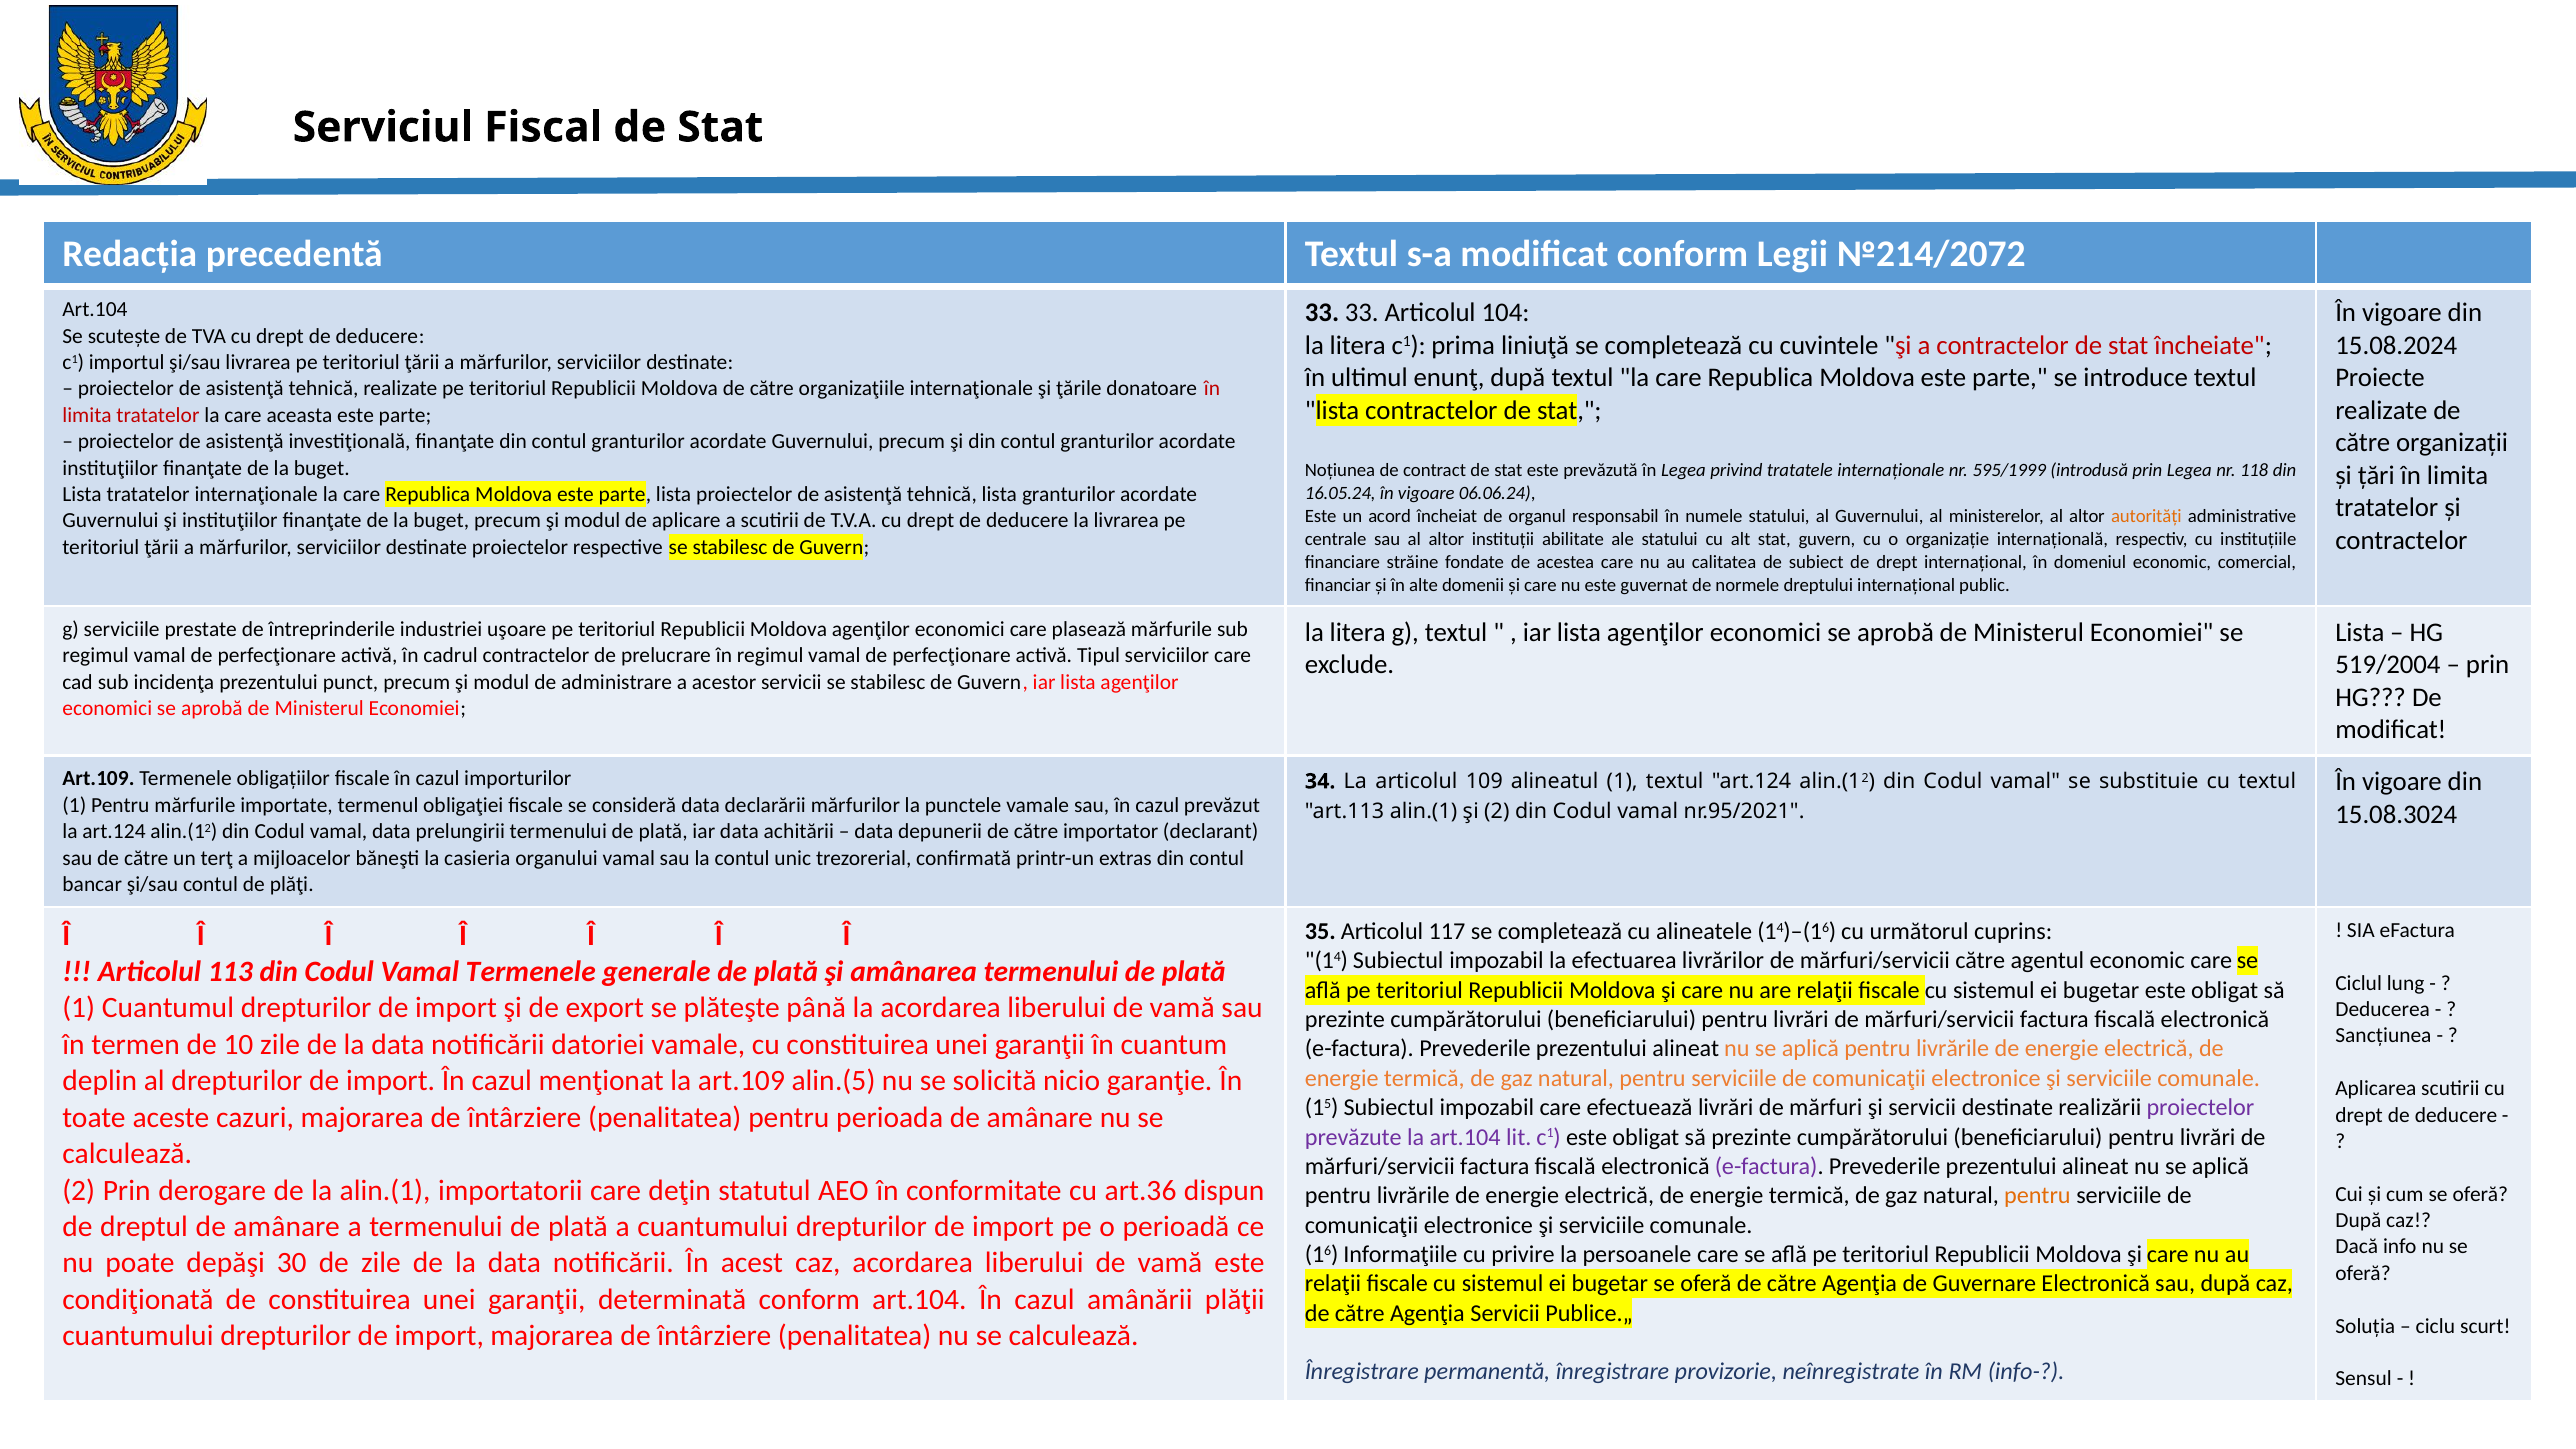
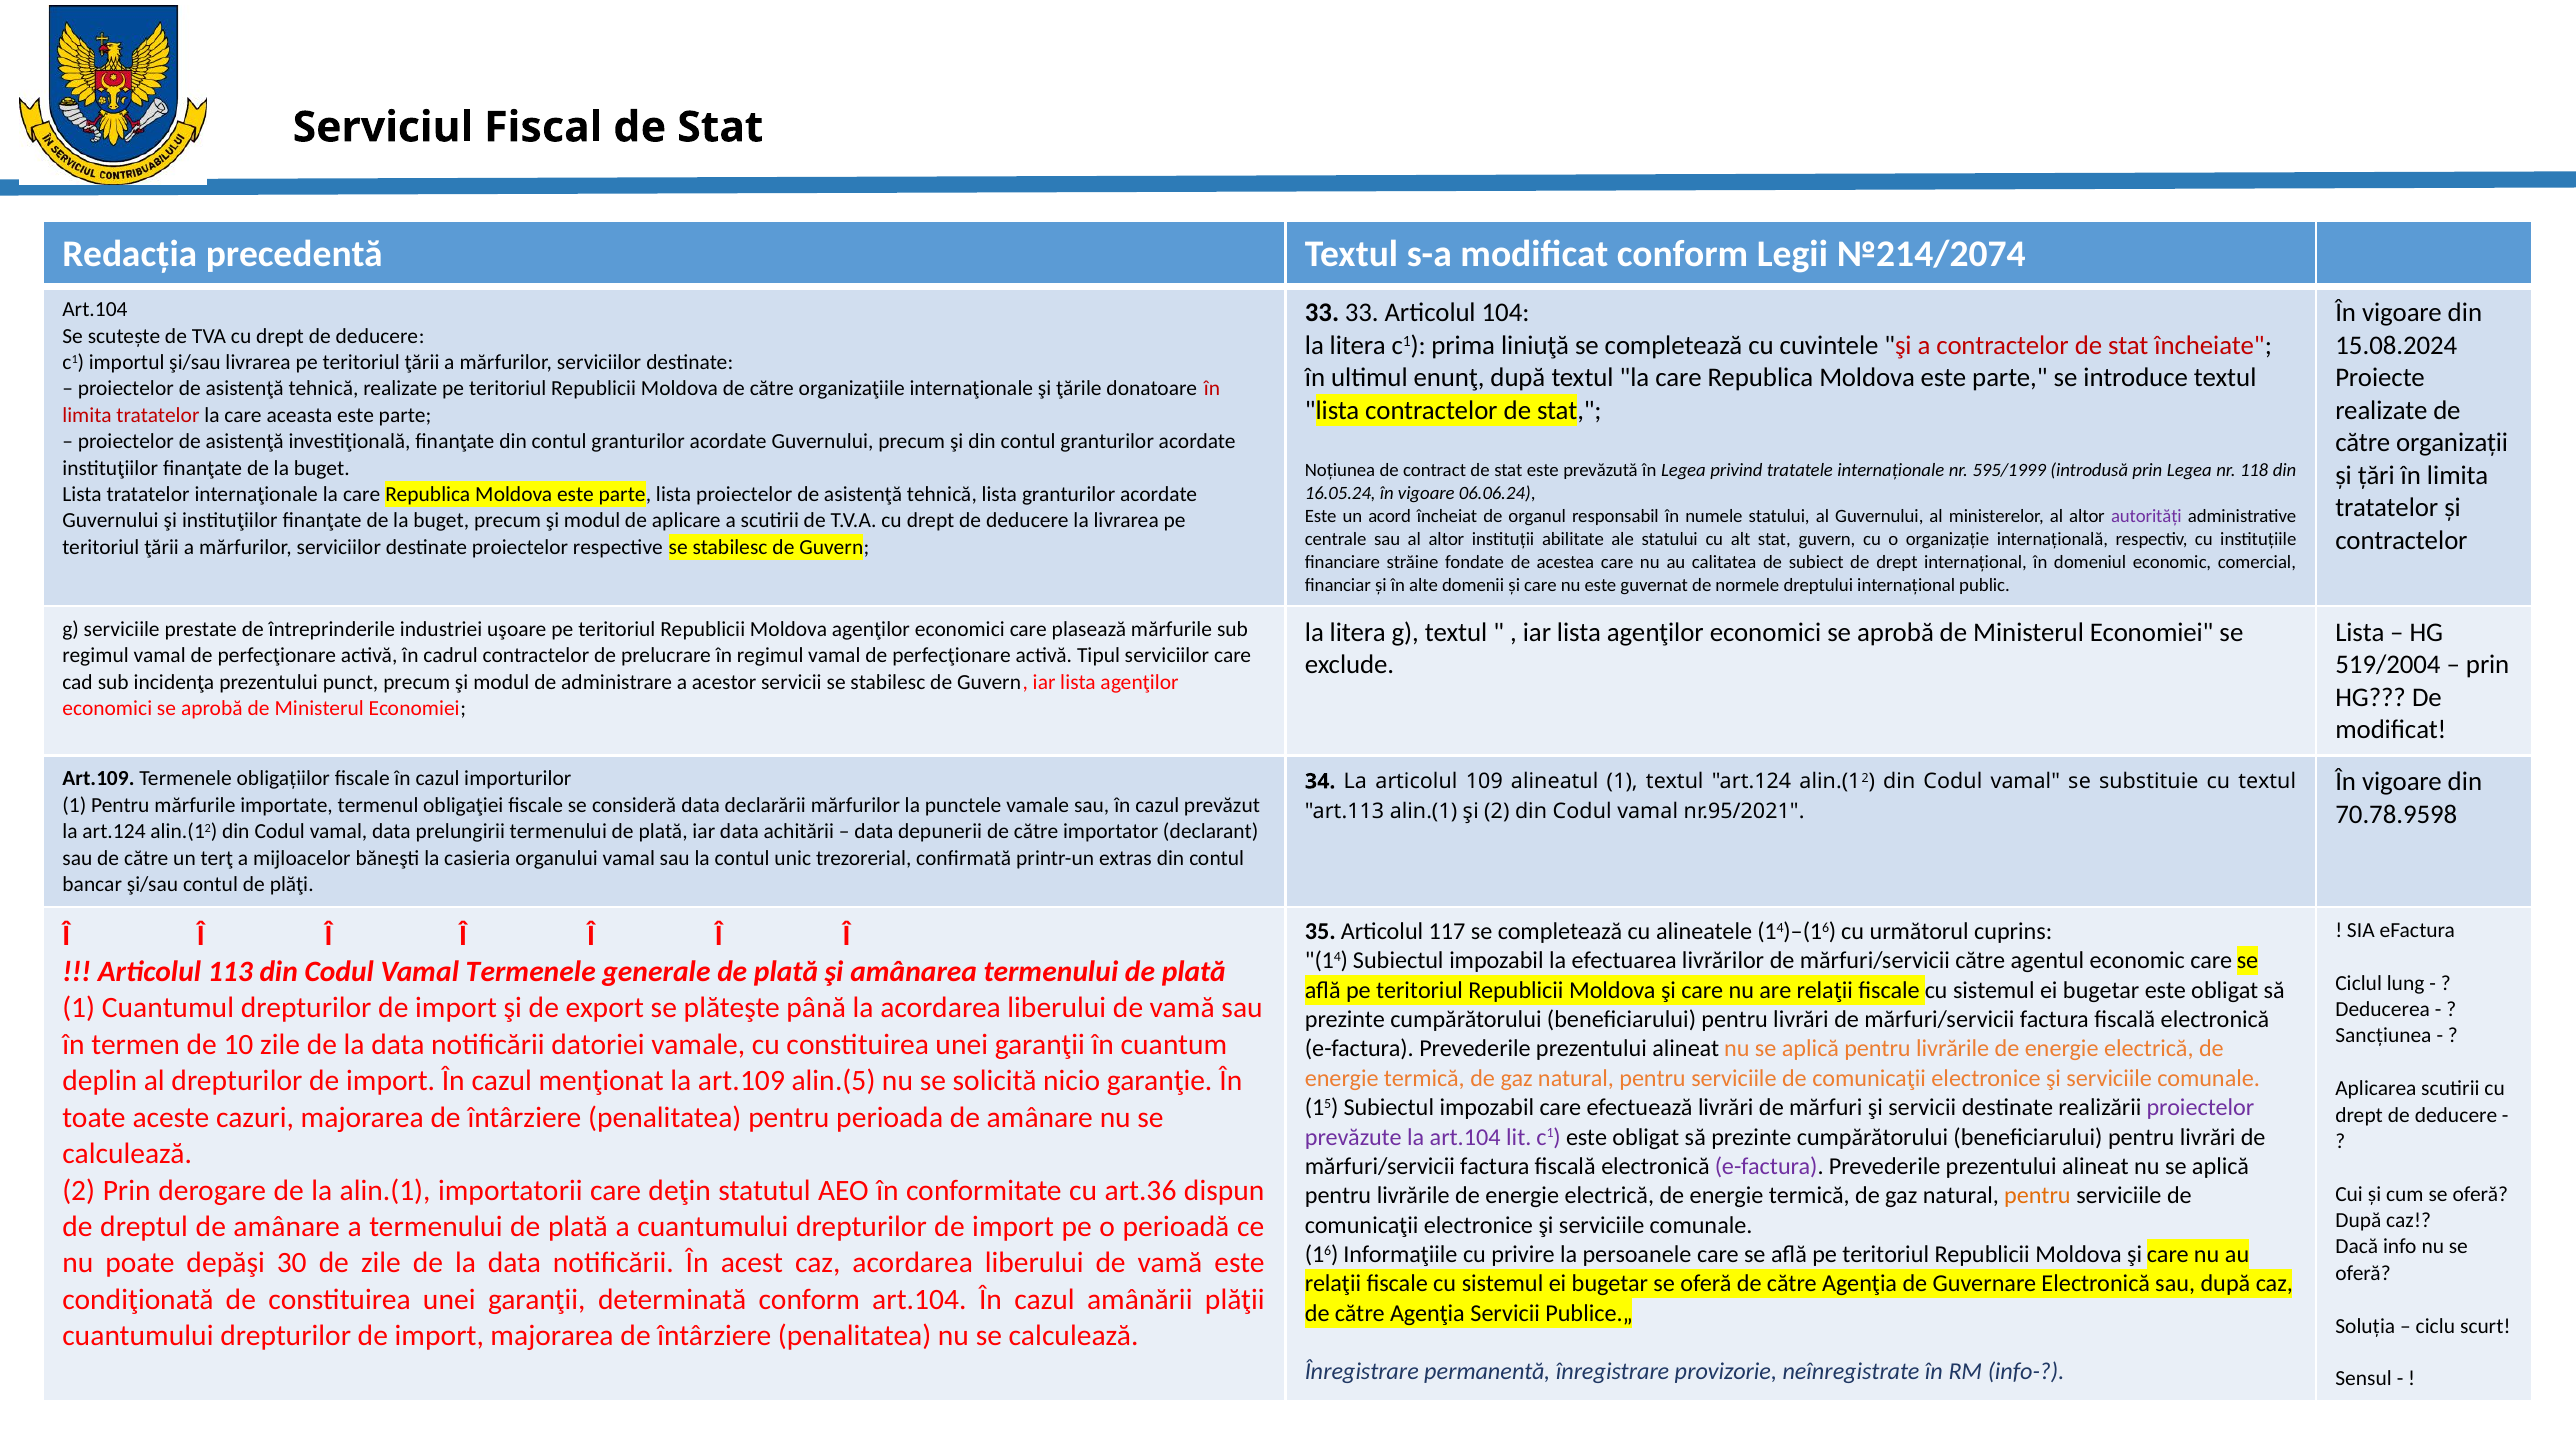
№214/2072: №214/2072 -> №214/2074 (1931, 254)
autorități colour: orange -> purple (2146, 516)
15.08.3024: 15.08.3024 -> 70.78.9598 (2396, 814)
